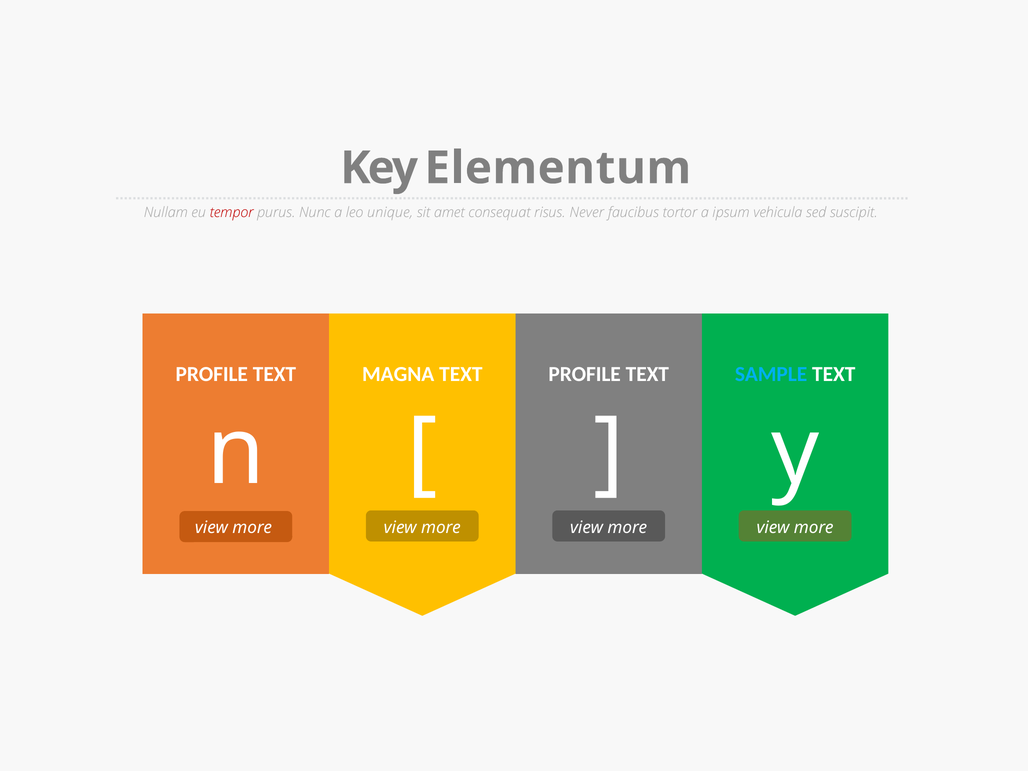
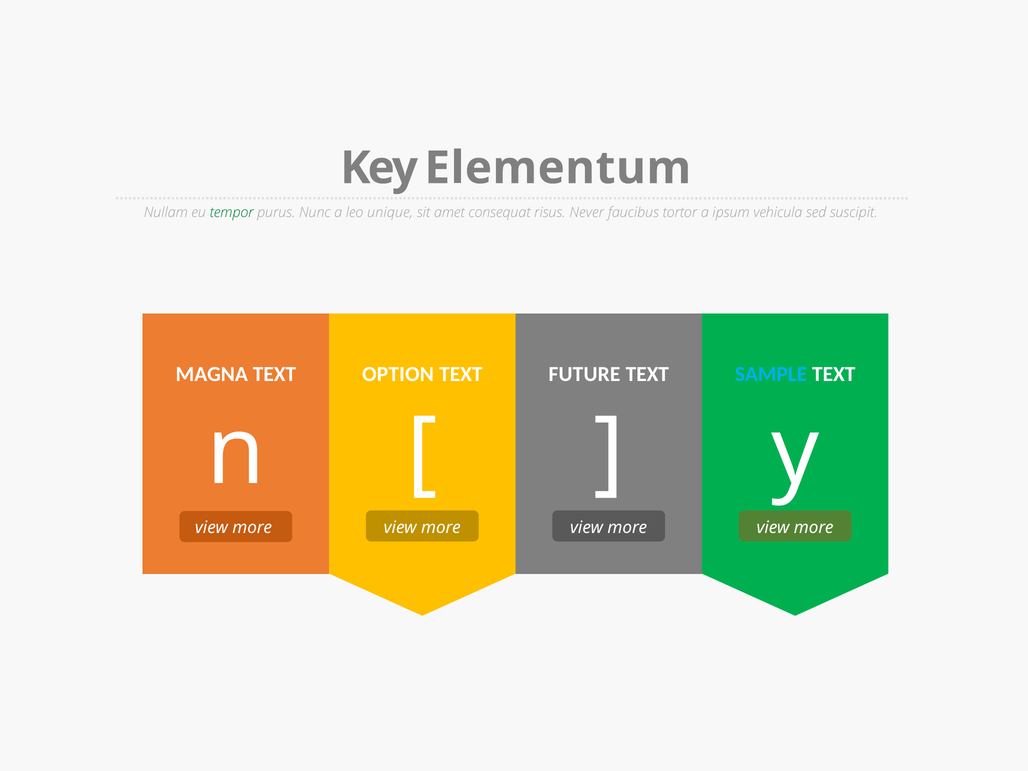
tempor colour: red -> green (232, 212)
PROFILE: PROFILE -> MAGNA (212, 374)
MAGNA: MAGNA -> OPTION (398, 374)
TEXT PROFILE: PROFILE -> FUTURE (584, 374)
